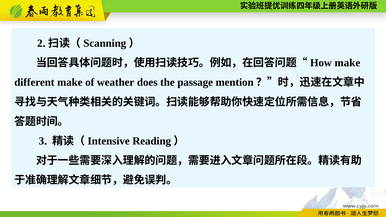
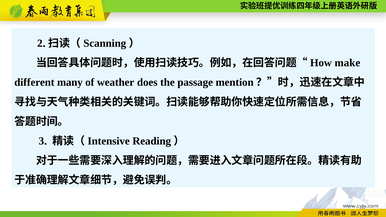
different make: make -> many (70, 82)
